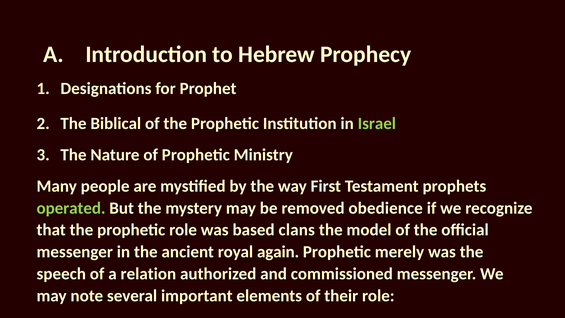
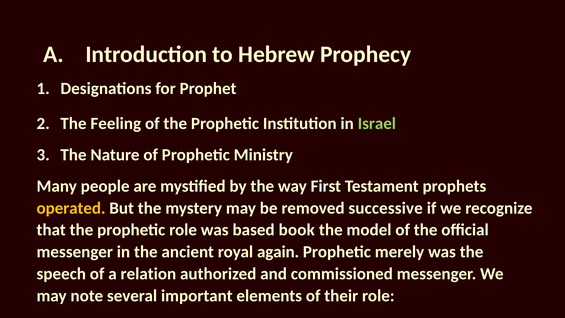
Biblical: Biblical -> Feeling (116, 123)
operated colour: light green -> yellow (71, 208)
obedience: obedience -> successive (386, 208)
clans: clans -> book (297, 230)
